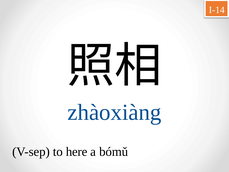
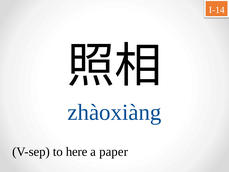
bómǔ: bómǔ -> paper (114, 151)
